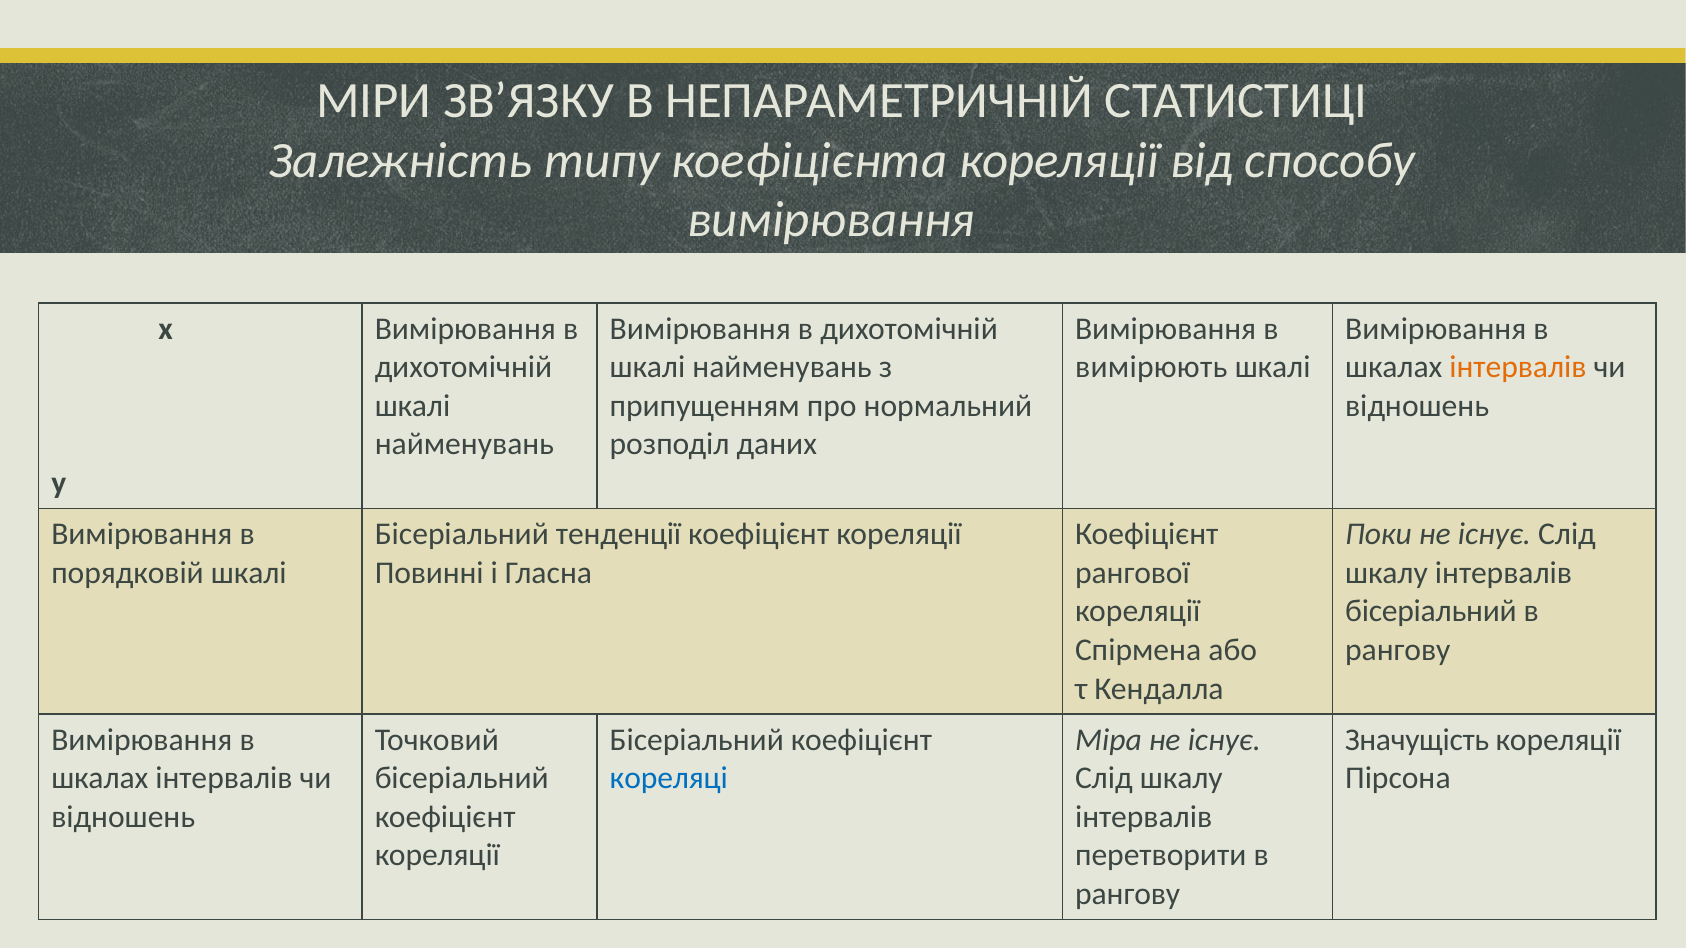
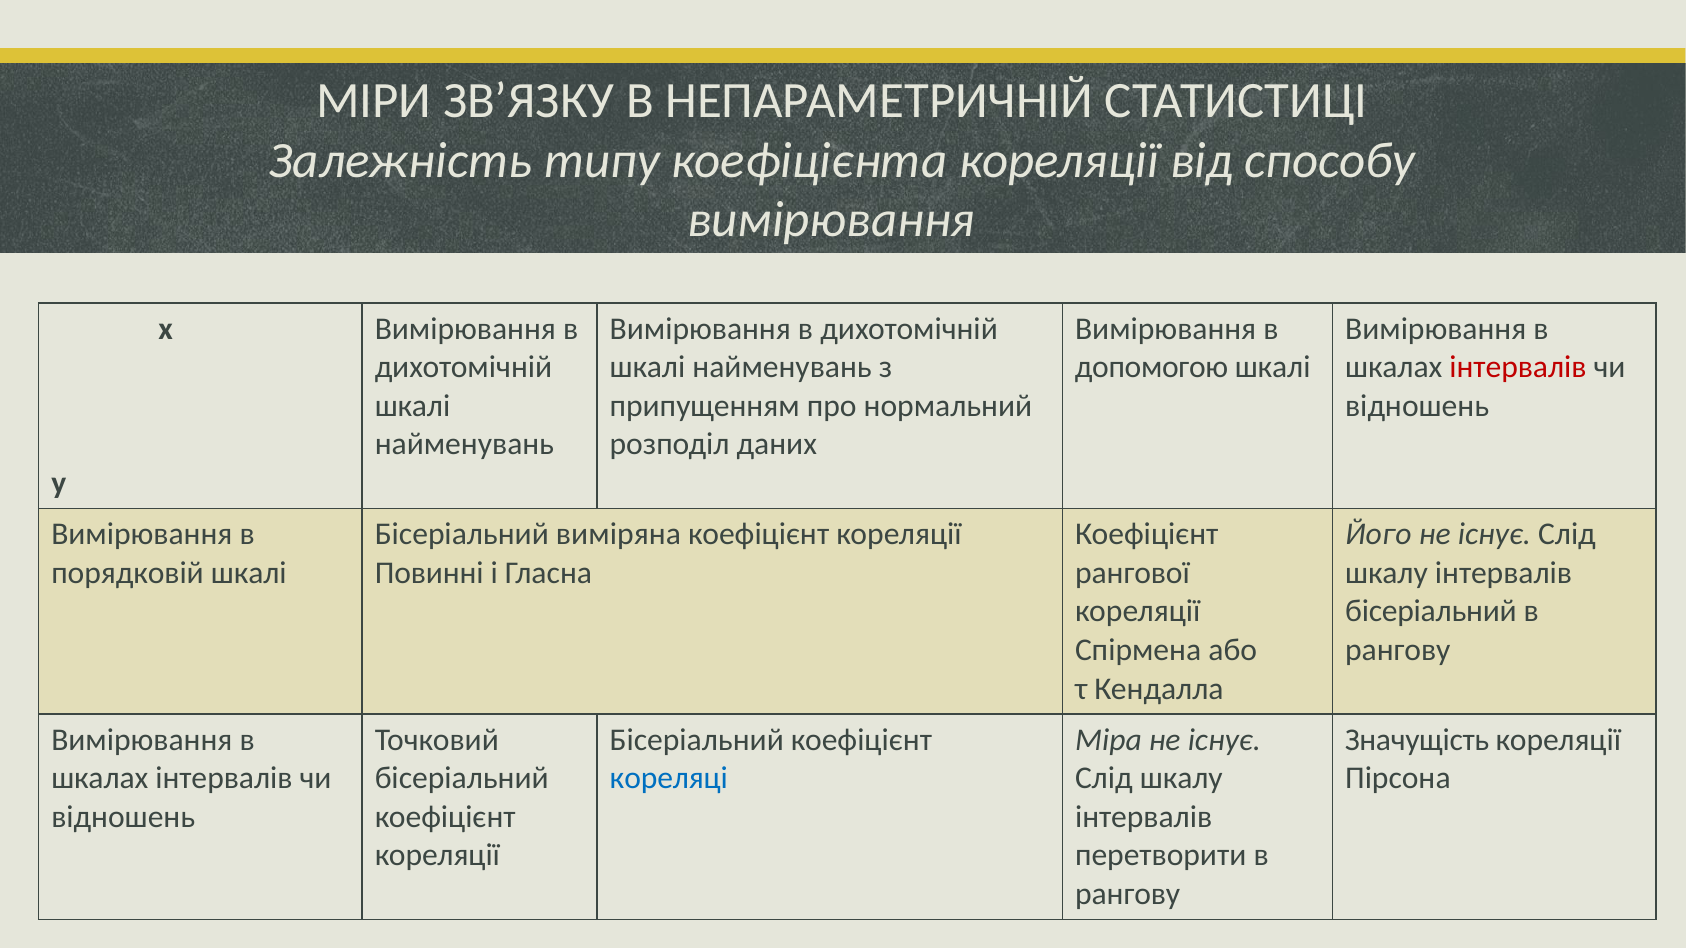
вимірюють: вимірюють -> допомогою (1152, 368)
інтервалів colour: orange -> red (1518, 368)
тенденції: тенденції -> виміряна (618, 535)
Поки: Поки -> Його (1378, 535)
